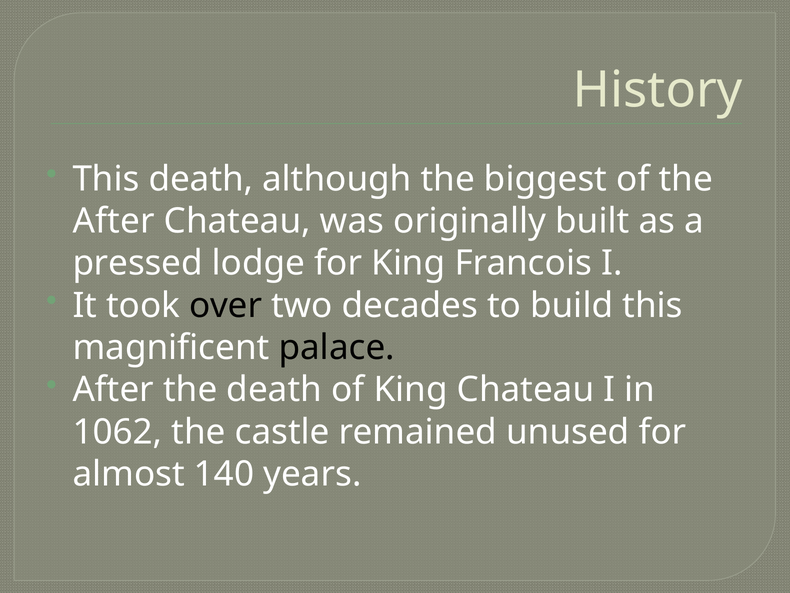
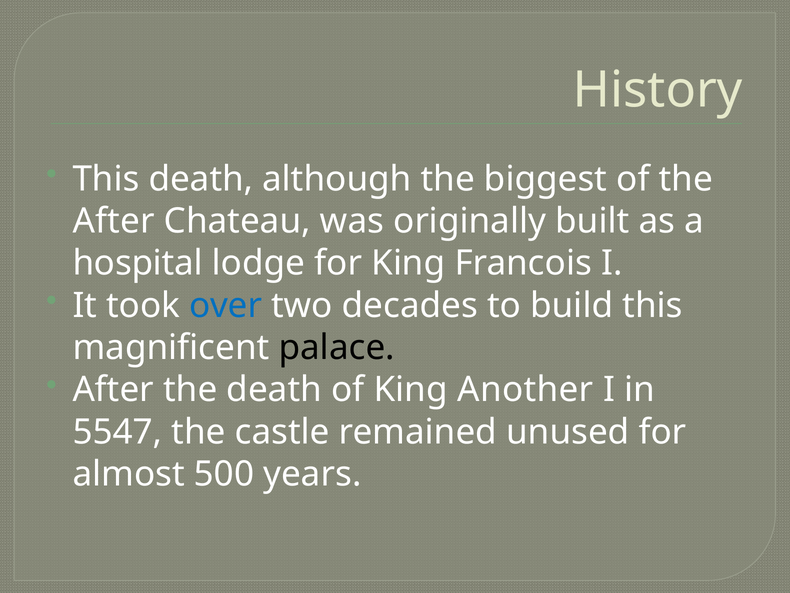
pressed: pressed -> hospital (138, 263)
over colour: black -> blue (226, 305)
King Chateau: Chateau -> Another (525, 390)
1062: 1062 -> 5547 (117, 432)
140: 140 -> 500 (224, 474)
